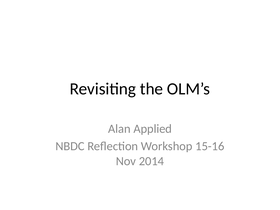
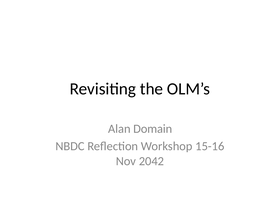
Applied: Applied -> Domain (153, 129)
2014: 2014 -> 2042 (151, 161)
